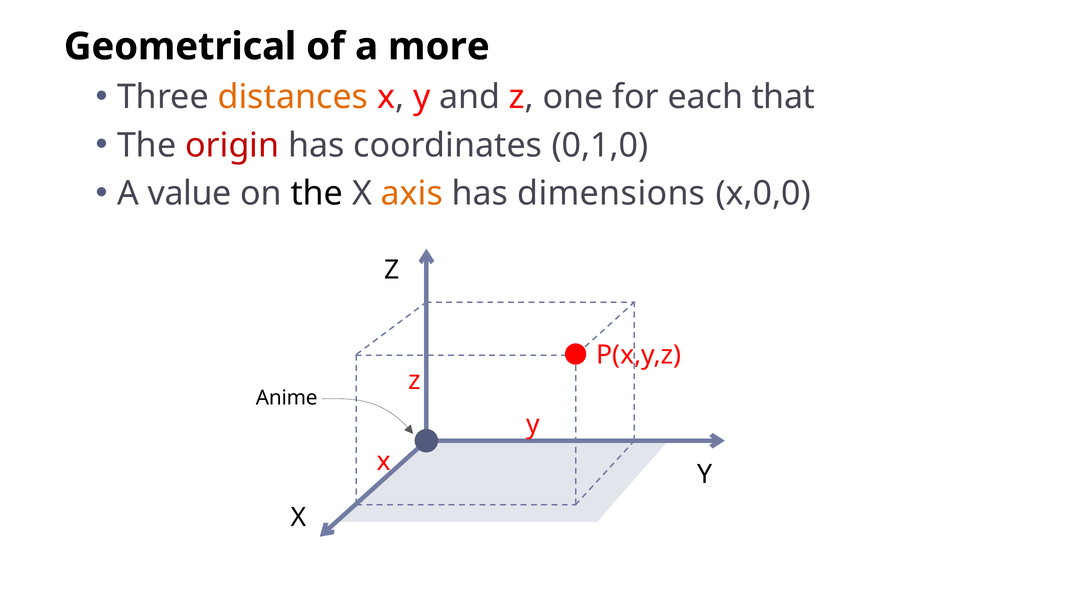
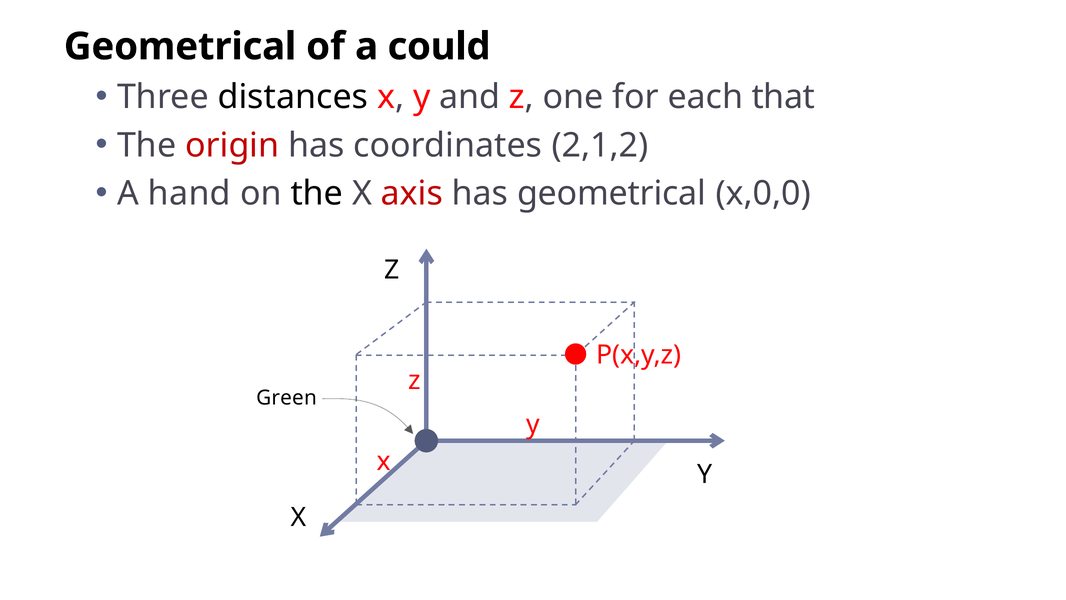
more: more -> could (439, 47)
distances colour: orange -> black (293, 97)
0,1,0: 0,1,0 -> 2,1,2 (600, 145)
value: value -> hand (189, 194)
axis colour: orange -> red (412, 194)
has dimensions: dimensions -> geometrical (612, 194)
Anime: Anime -> Green (286, 398)
